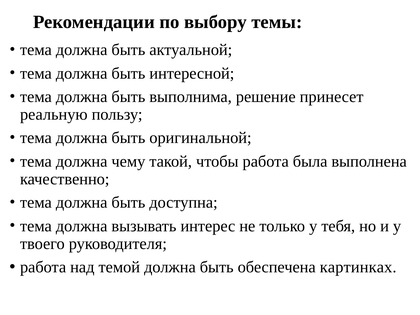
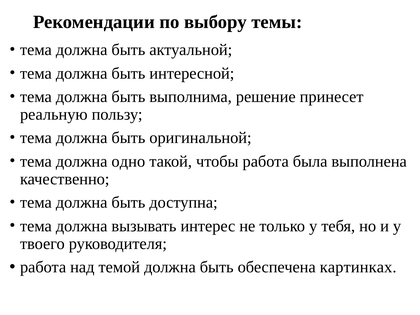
чему: чему -> одно (128, 161)
